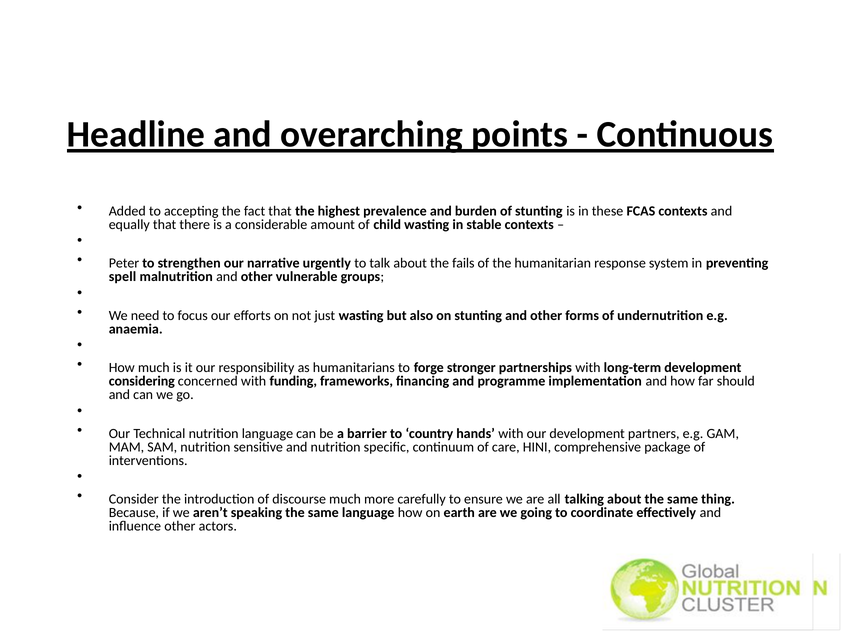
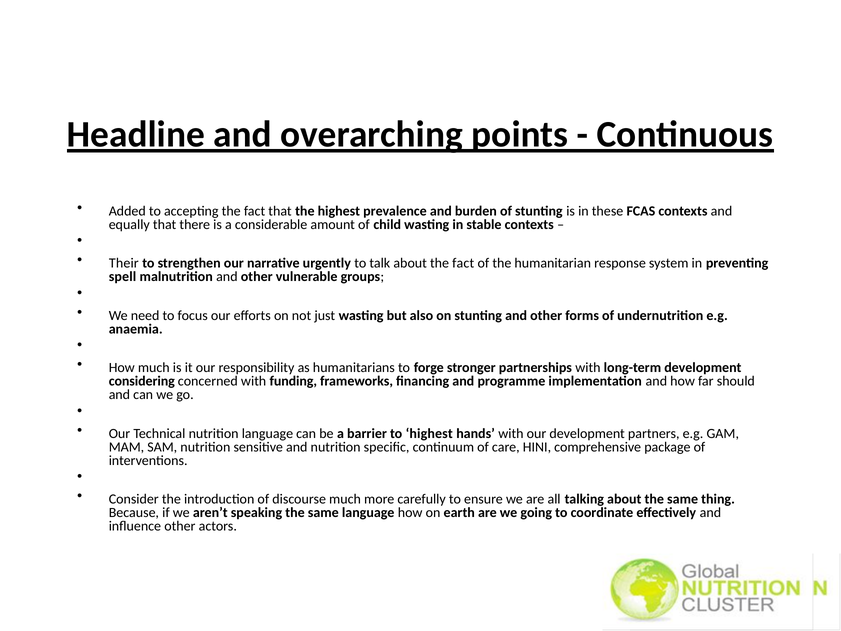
Peter: Peter -> Their (124, 263)
about the fails: fails -> fact (463, 263)
to country: country -> highest (429, 433)
